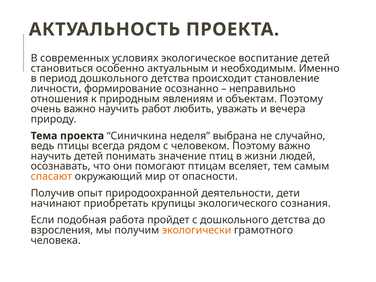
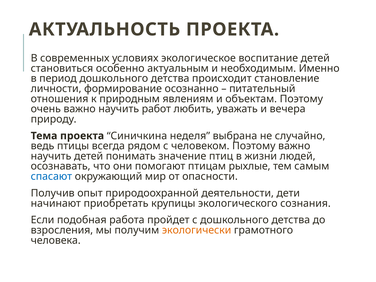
неправильно: неправильно -> питательный (262, 89)
вселяет: вселяет -> рыхлые (250, 166)
спасают colour: orange -> blue (51, 176)
